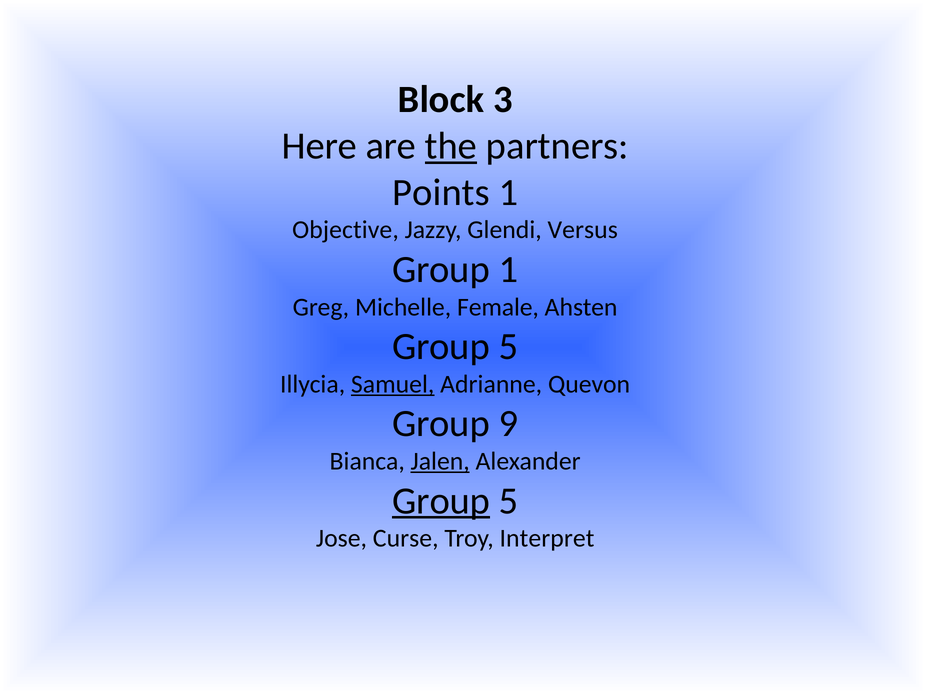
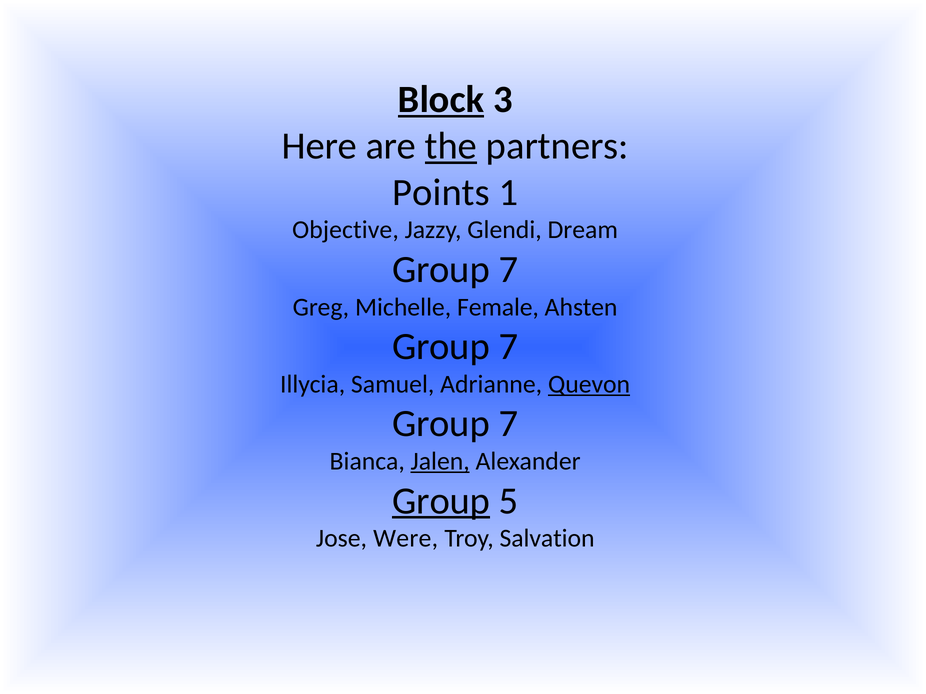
Block underline: none -> present (441, 100)
Versus: Versus -> Dream (583, 230)
1: 1 -> 7 (508, 270)
5: 5 -> 7 (508, 347)
Samuel underline: present -> none (393, 385)
Quevon underline: none -> present (589, 385)
9: 9 -> 7 (508, 424)
Curse: Curse -> Were (406, 539)
Interpret: Interpret -> Salvation (547, 539)
